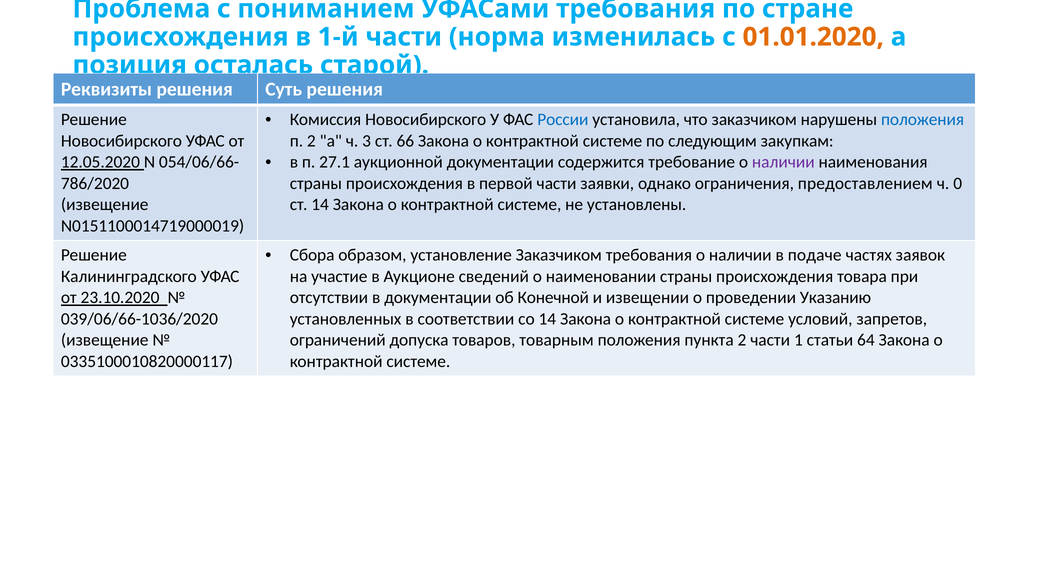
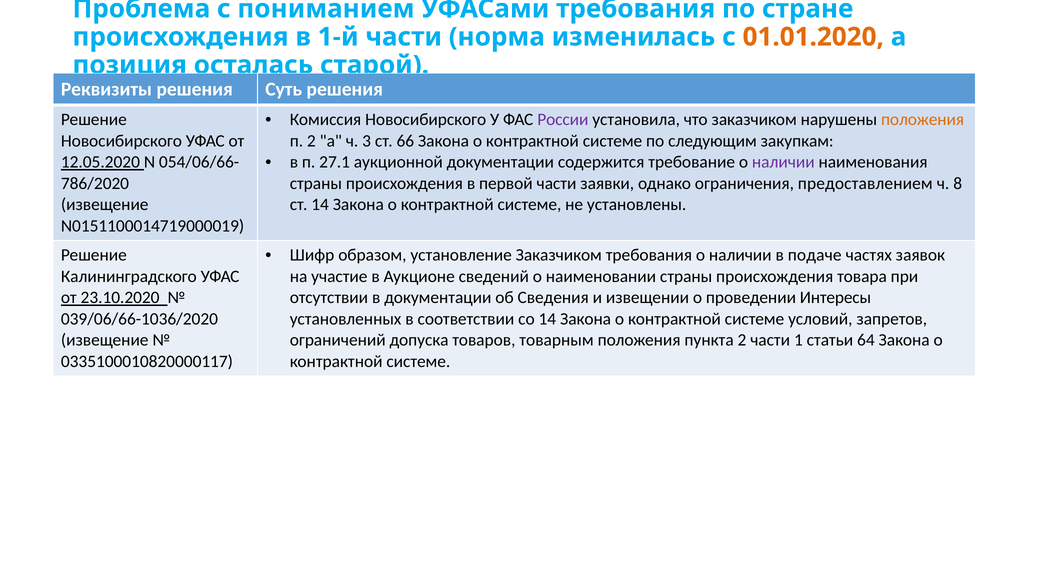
России colour: blue -> purple (563, 120)
положения colour: blue -> orange (923, 120)
0: 0 -> 8 (958, 184)
Сбора: Сбора -> Шифр (312, 255)
Конечной: Конечной -> Сведения (553, 298)
Указанию: Указанию -> Интересы (835, 298)
